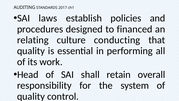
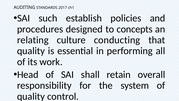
laws: laws -> such (48, 18)
financed: financed -> concepts (135, 29)
